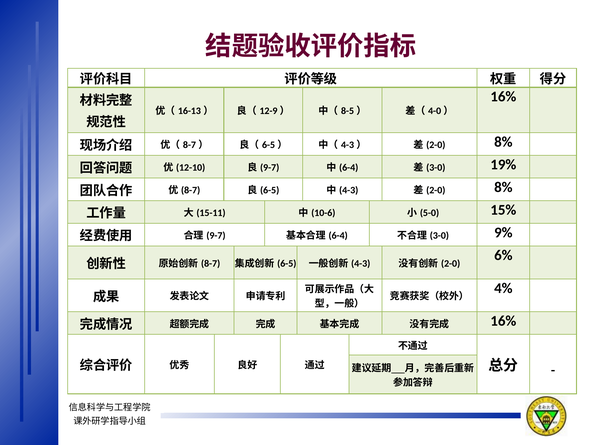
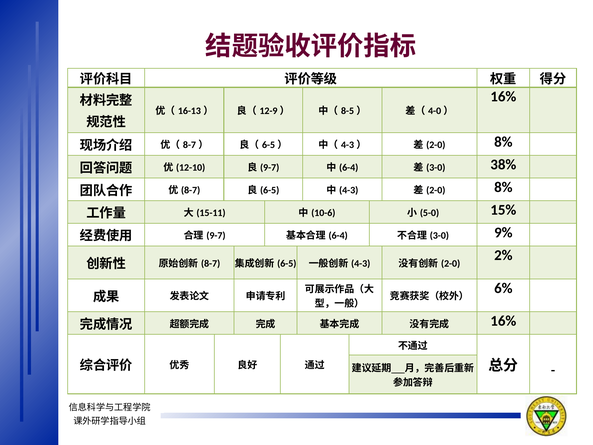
19%: 19% -> 38% (503, 164)
6%: 6% -> 2% (503, 255)
4%: 4% -> 6% (503, 288)
